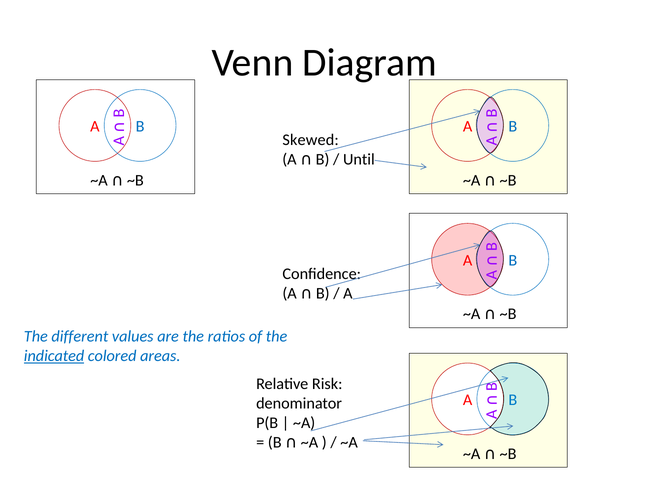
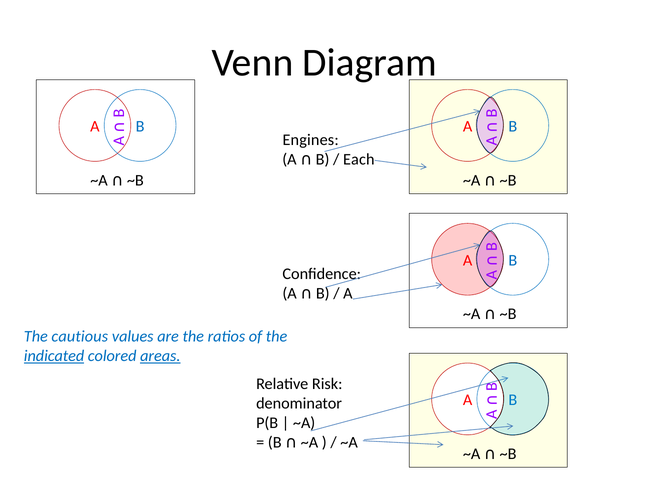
Skewed: Skewed -> Engines (311, 140)
Until: Until -> Each (359, 159)
different: different -> cautious (80, 336)
areas underline: none -> present (160, 356)
